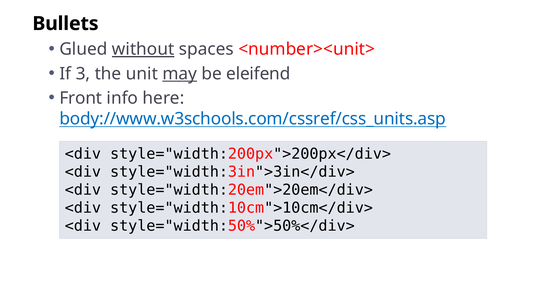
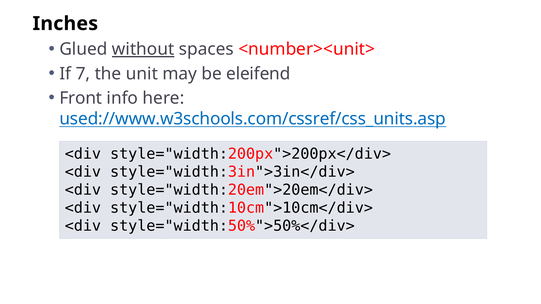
Bullets: Bullets -> Inches (65, 24)
3: 3 -> 7 (83, 74)
may underline: present -> none (180, 74)
body://www.w3schools.com/cssref/css_units.asp: body://www.w3schools.com/cssref/css_units.asp -> used://www.w3schools.com/cssref/css_units.asp (253, 119)
